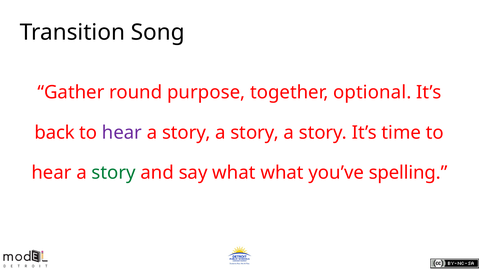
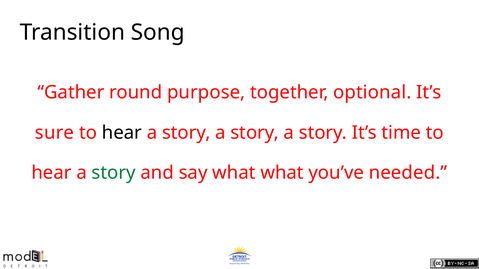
back: back -> sure (55, 133)
hear colour: purple -> black (122, 133)
spelling: spelling -> needed (408, 173)
